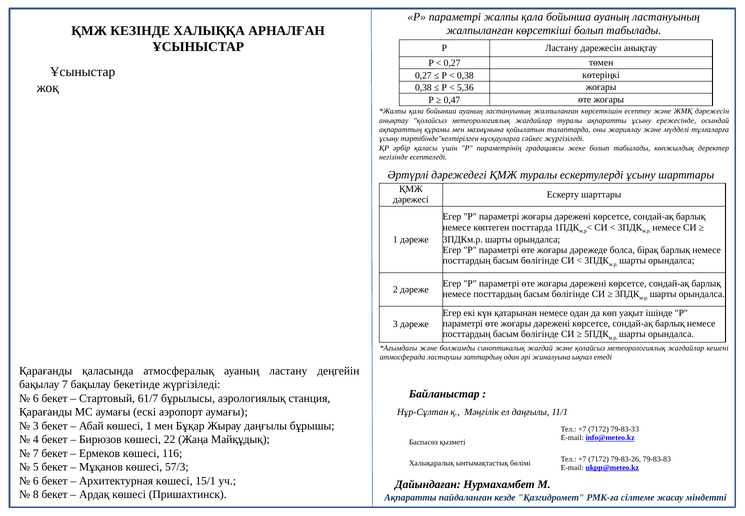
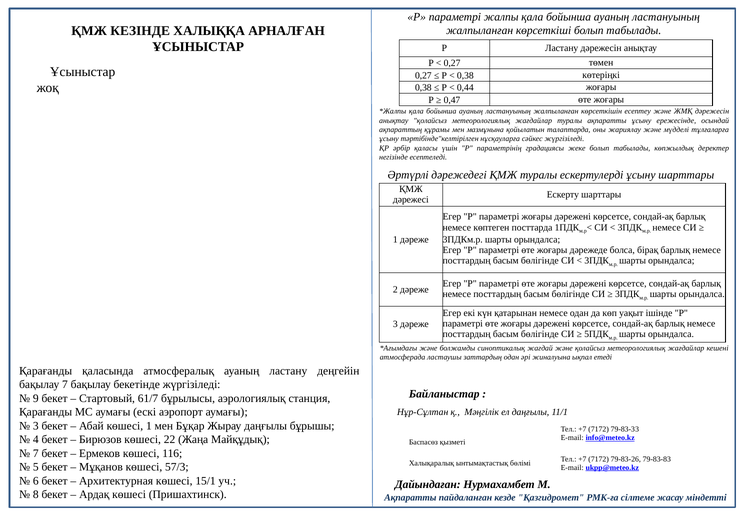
5,36: 5,36 -> 0,44 (465, 88)
6: 6 -> 9 (36, 398)
